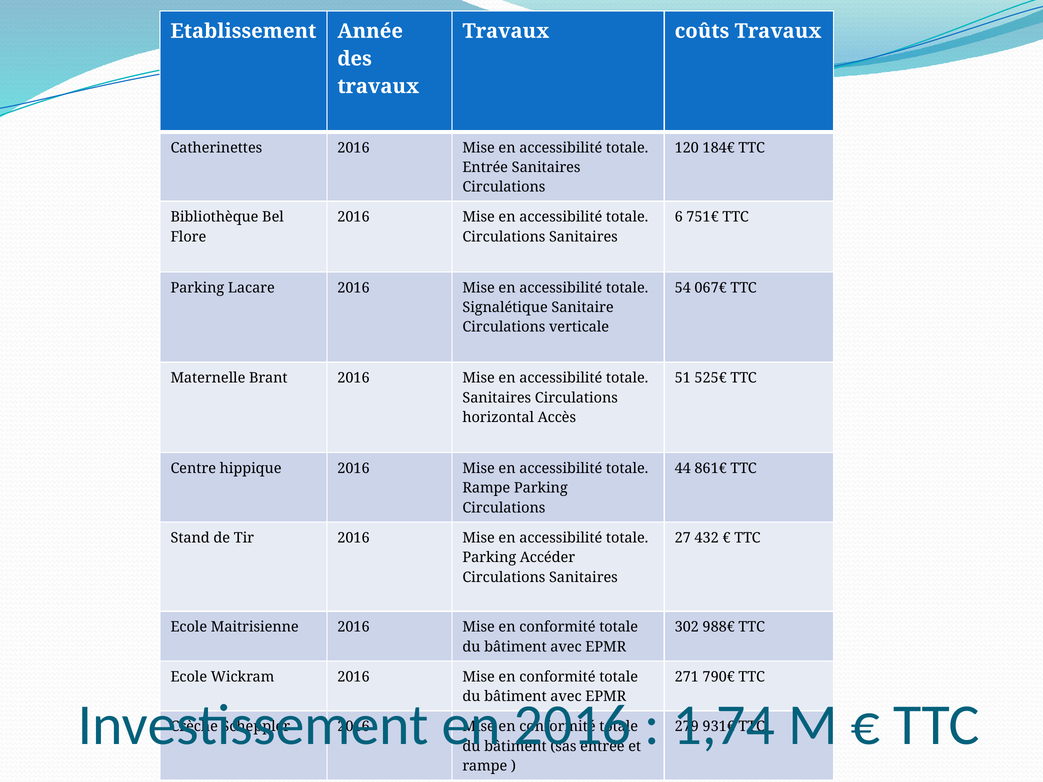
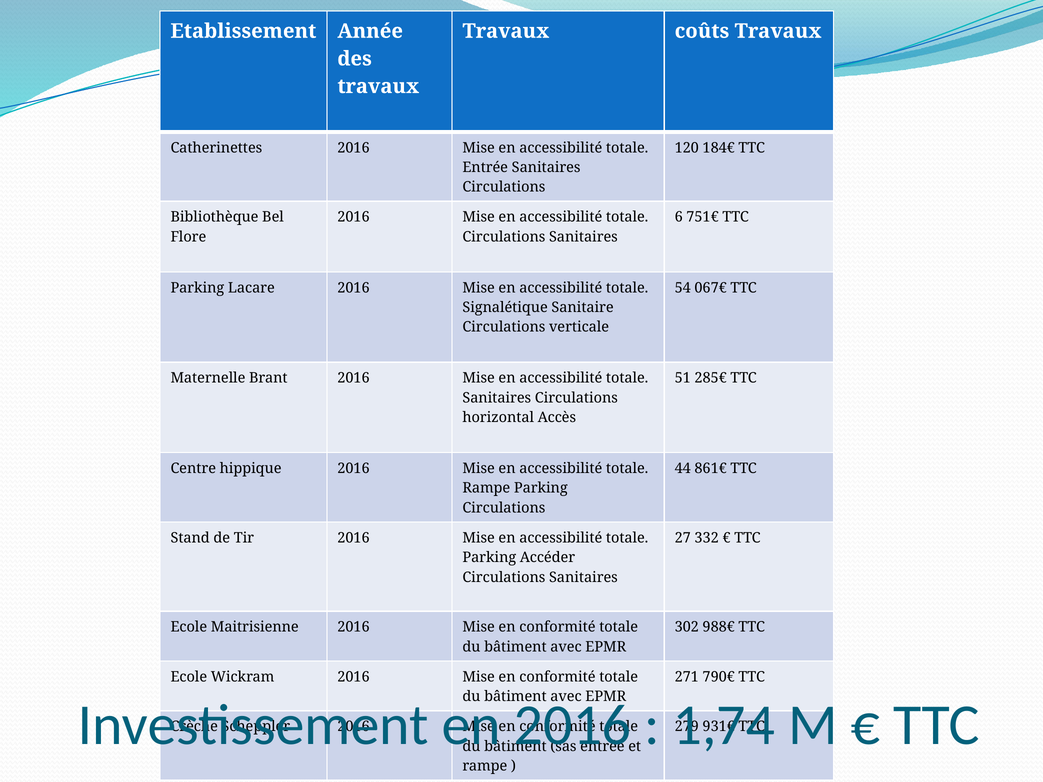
525€: 525€ -> 285€ (711, 378)
432: 432 -> 332 (707, 538)
